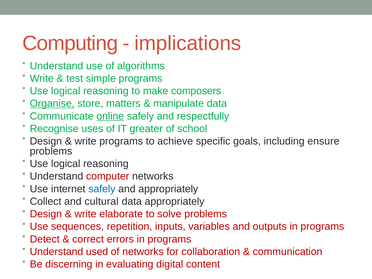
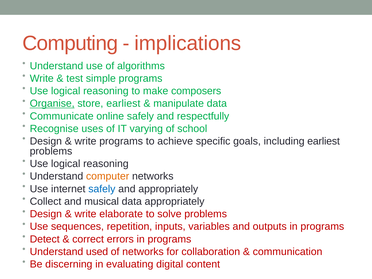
store matters: matters -> earliest (123, 104)
online underline: present -> none (110, 116)
greater: greater -> varying (146, 129)
including ensure: ensure -> earliest (324, 141)
computer colour: red -> orange (108, 176)
cultural: cultural -> musical (102, 201)
